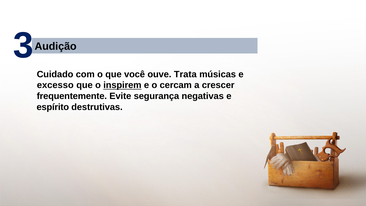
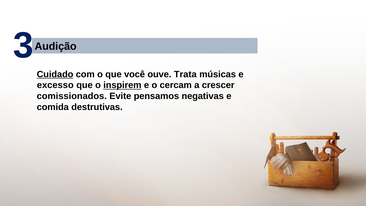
Cuidado underline: none -> present (55, 74)
frequentemente: frequentemente -> comissionados (72, 96)
segurança: segurança -> pensamos (156, 96)
espírito: espírito -> comida (53, 107)
